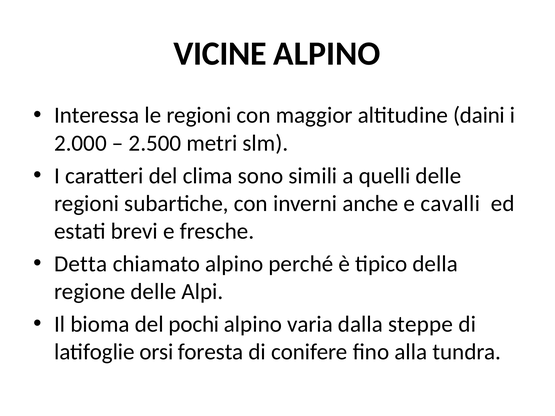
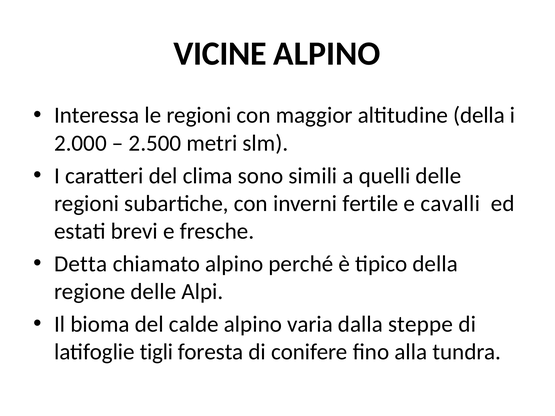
altitudine daini: daini -> della (479, 115)
anche: anche -> fertile (370, 204)
pochi: pochi -> calde (194, 324)
orsi: orsi -> tigli (156, 352)
